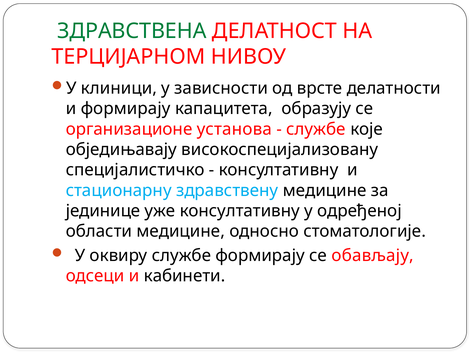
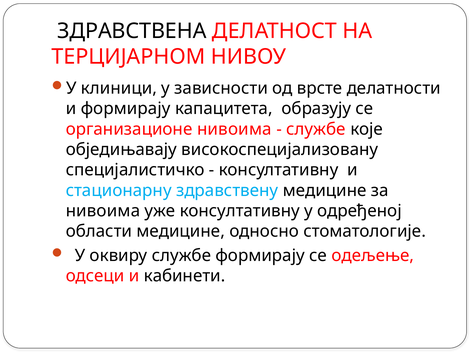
ЗДРАВСТВЕНА colour: green -> black (132, 31)
организационе установа: установа -> нивоима (234, 129)
јединице: јединице -> нивоима (103, 211)
обављају: обављају -> одељење (373, 255)
